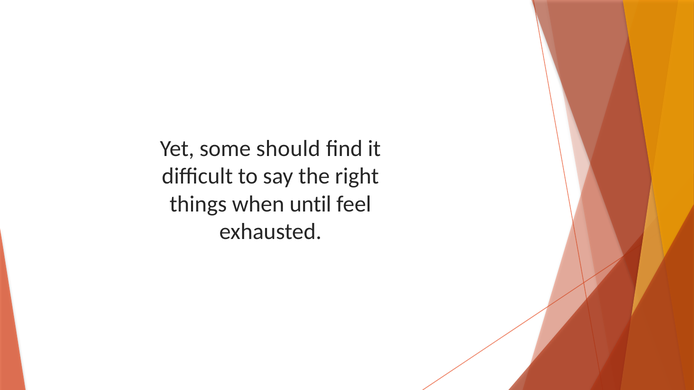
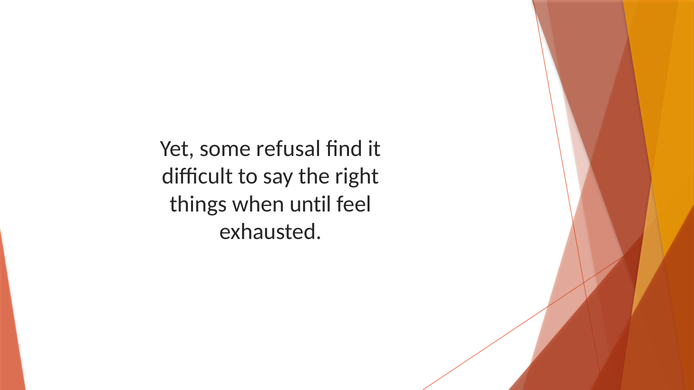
should: should -> refusal (288, 149)
